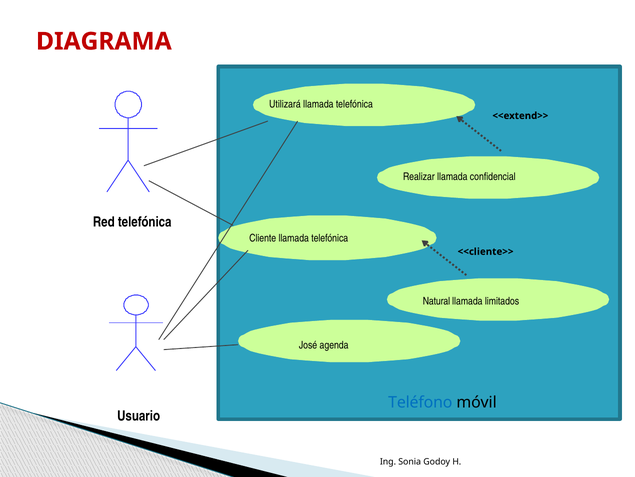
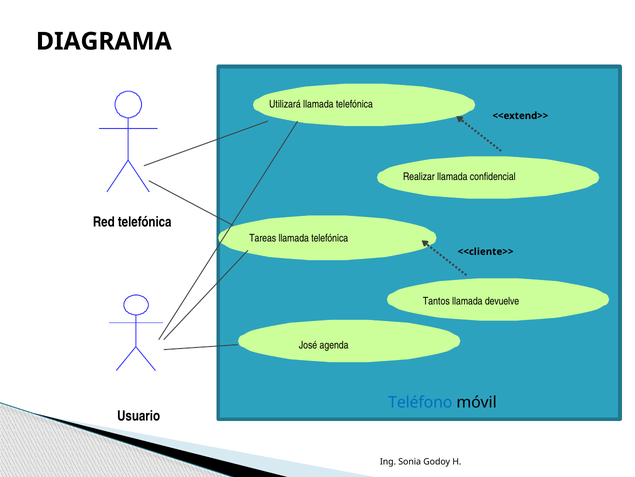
DIAGRAMA colour: red -> black (104, 41)
Cliente: Cliente -> Tareas (263, 238)
Natural: Natural -> Tantos (436, 301)
limitados: limitados -> devuelve (502, 301)
